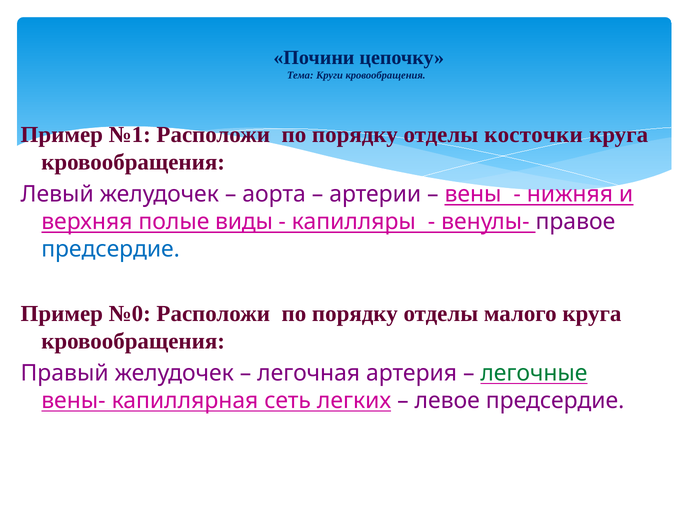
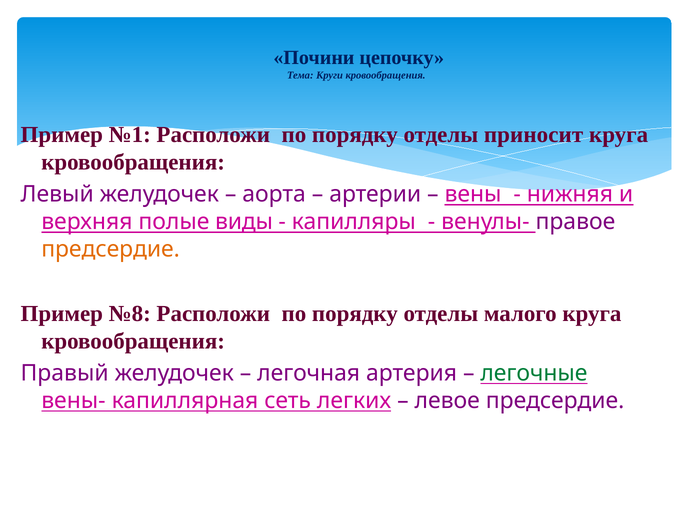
косточки: косточки -> приносит (534, 135)
предсердие colour: blue -> orange (111, 249)
№0: №0 -> №8 (130, 314)
